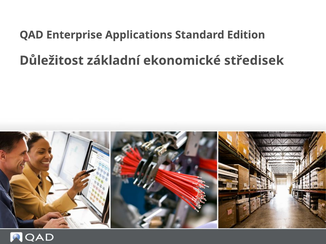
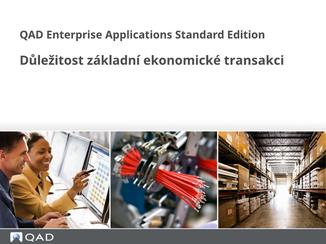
středisek: středisek -> transakci (254, 61)
